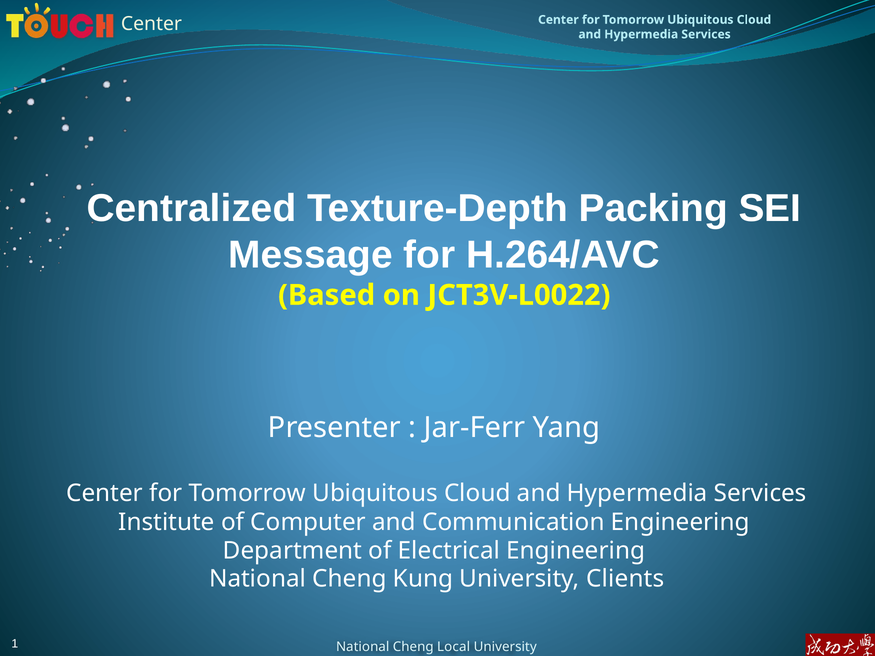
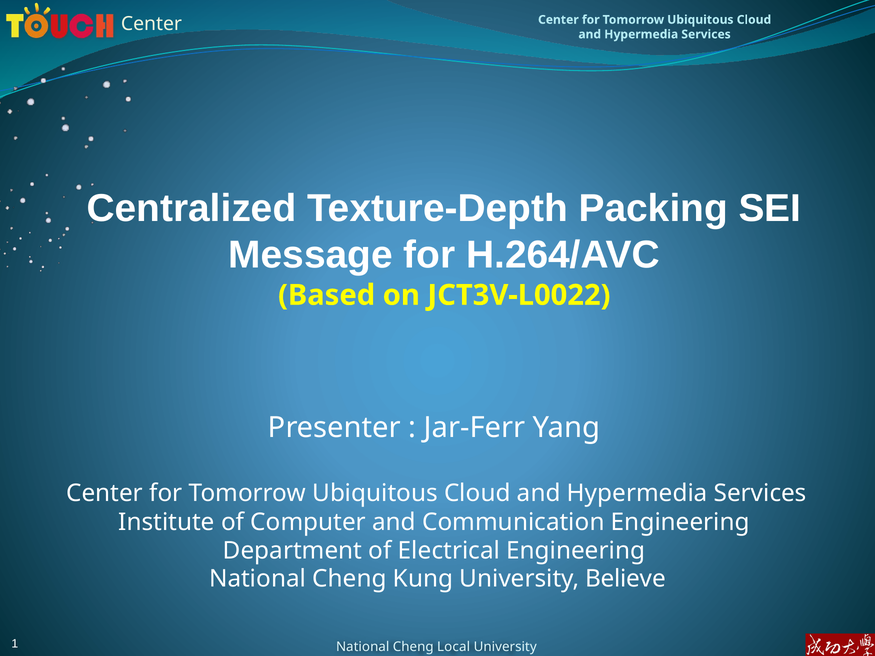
Clients: Clients -> Believe (626, 579)
